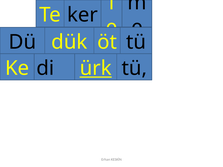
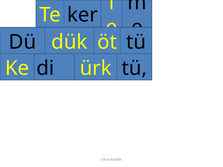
ürk underline: present -> none (96, 68)
